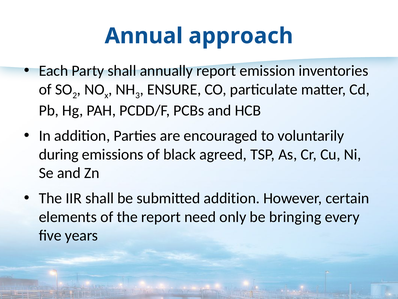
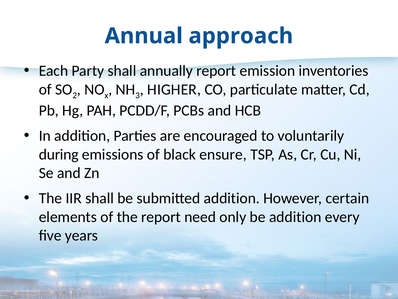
ENSURE: ENSURE -> HIGHER (174, 89)
agreed: agreed -> ensure (223, 154)
be bringing: bringing -> addition (295, 217)
